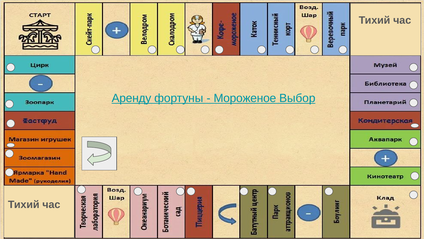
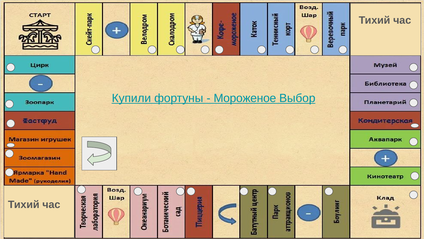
Аренду: Аренду -> Купили (131, 98)
